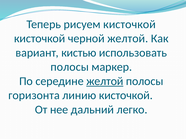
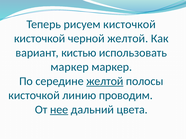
полосы: полосы -> маркер (70, 67)
горизонта: горизонта -> кисточкой (34, 96)
линию кисточкой: кисточкой -> проводим (126, 96)
нее underline: none -> present (59, 110)
легко: легко -> цвета (132, 110)
